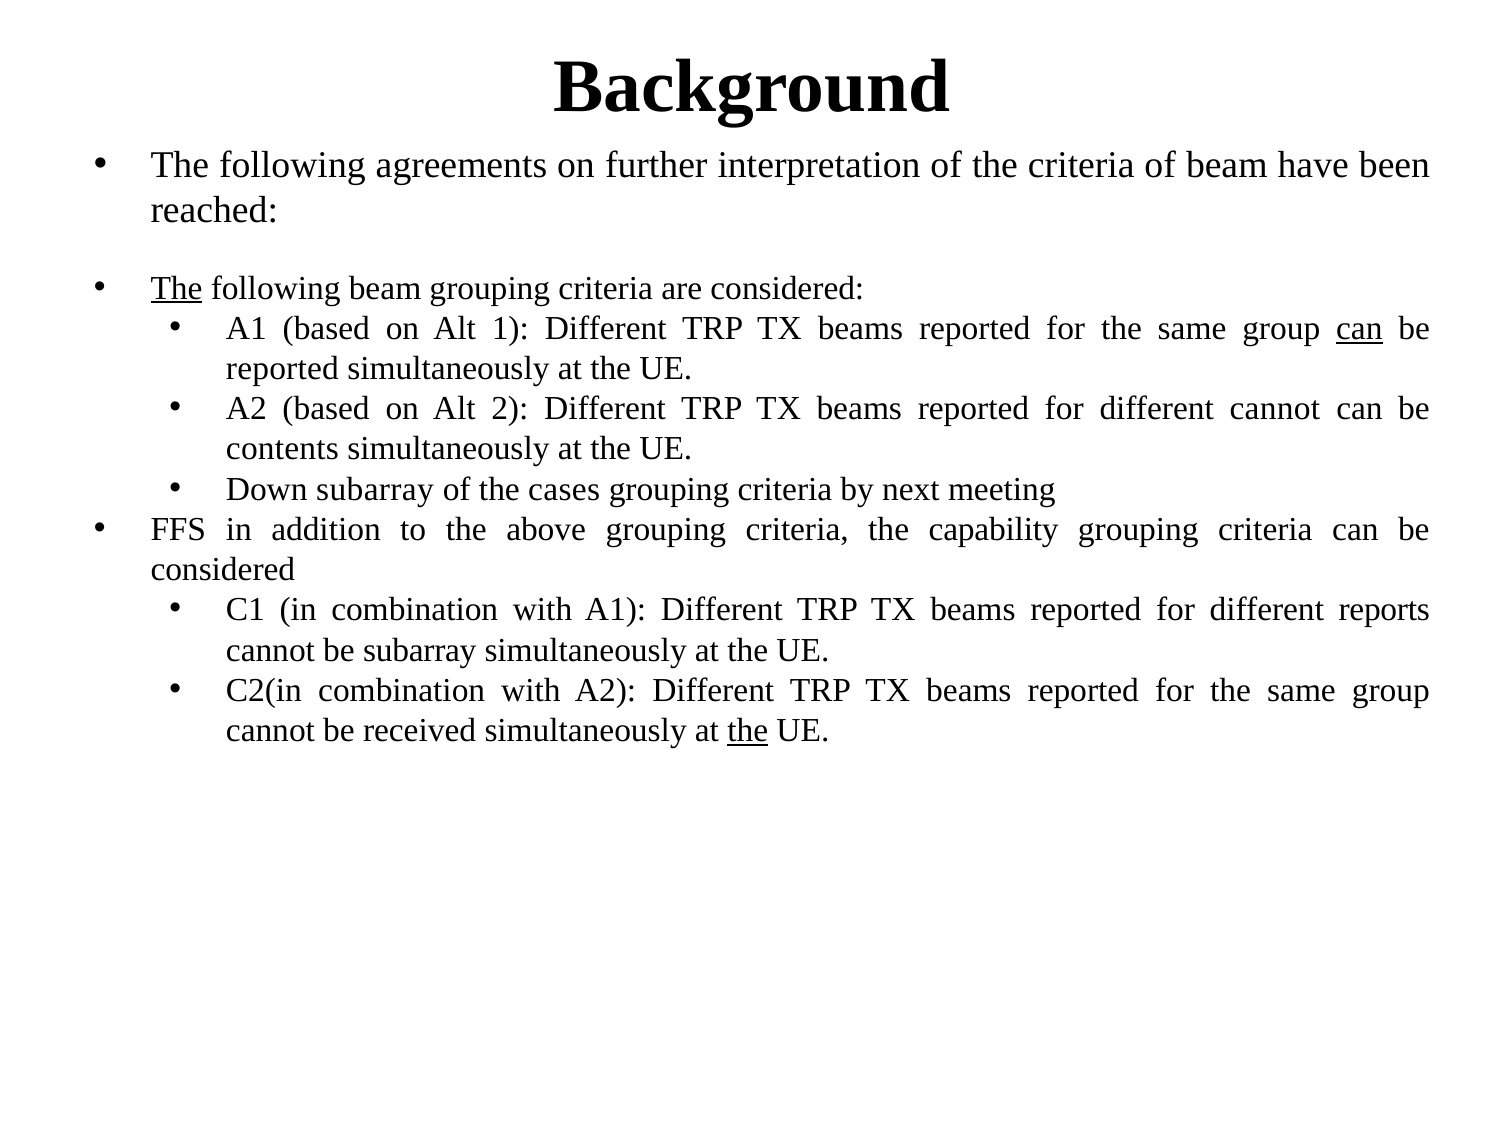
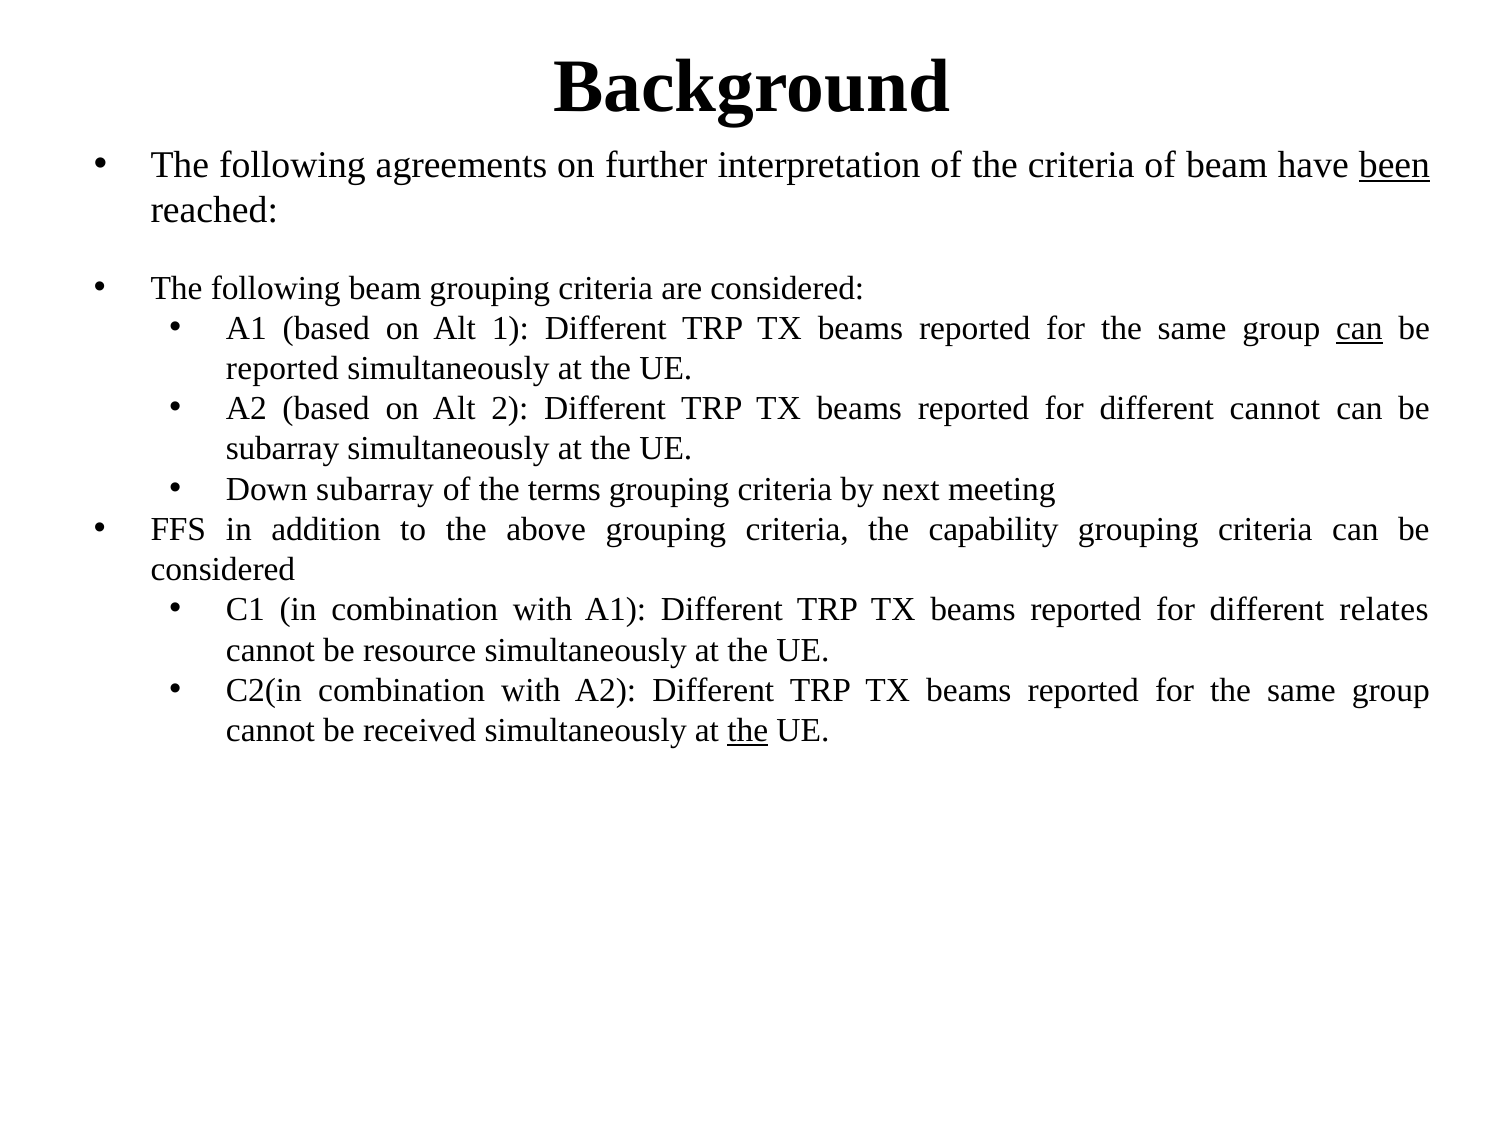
been underline: none -> present (1394, 165)
The underline: present -> none (176, 288)
contents: contents -> subarray (283, 449)
cases: cases -> terms (564, 489)
reports: reports -> relates (1384, 610)
be subarray: subarray -> resource (420, 650)
